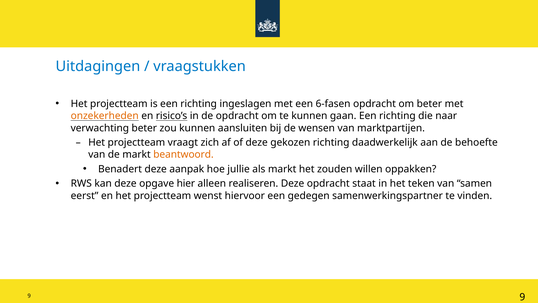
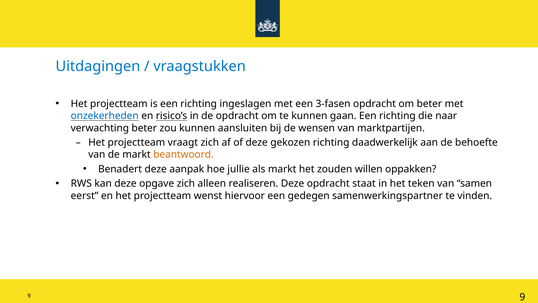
6-fasen: 6-fasen -> 3-fasen (333, 104)
onzekerheden colour: orange -> blue (105, 116)
opgave hier: hier -> zich (186, 183)
